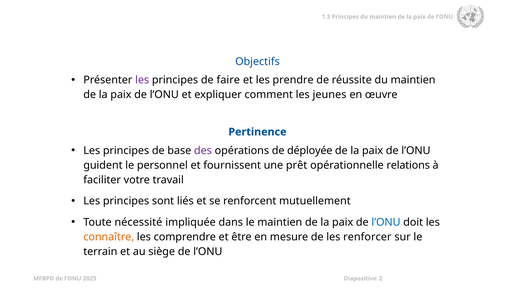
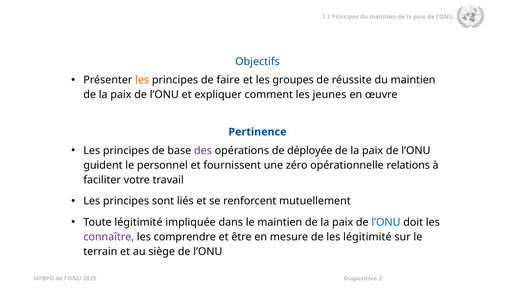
les colour: purple -> orange (142, 80)
prendre: prendre -> groupes (293, 80)
prêt: prêt -> zéro (297, 165)
Toute nécessité: nécessité -> légitimité (138, 222)
connaître colour: orange -> purple (109, 237)
les renforcer: renforcer -> légitimité (367, 237)
